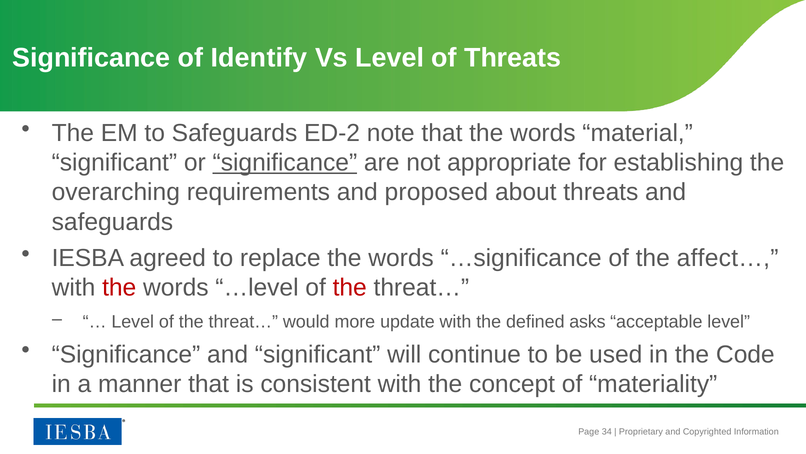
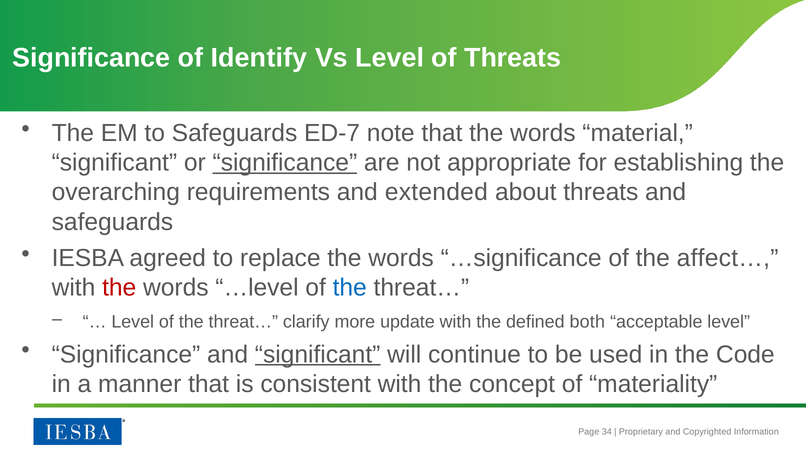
ED-2: ED-2 -> ED-7 (332, 133)
proposed: proposed -> extended (436, 192)
the colour: red -> blue (350, 287)
would: would -> clarify (306, 321)
asks: asks -> both (587, 321)
significant underline: none -> present (318, 354)
